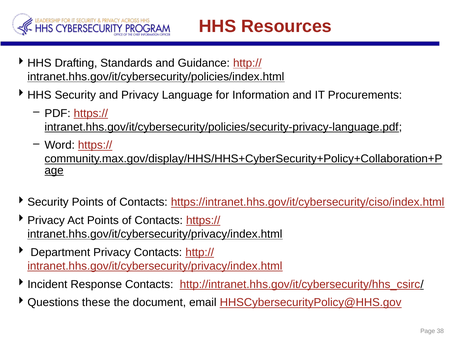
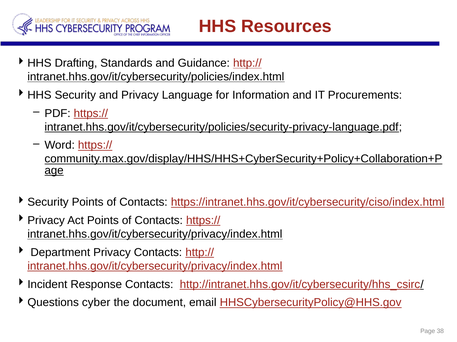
these: these -> cyber (96, 303)
